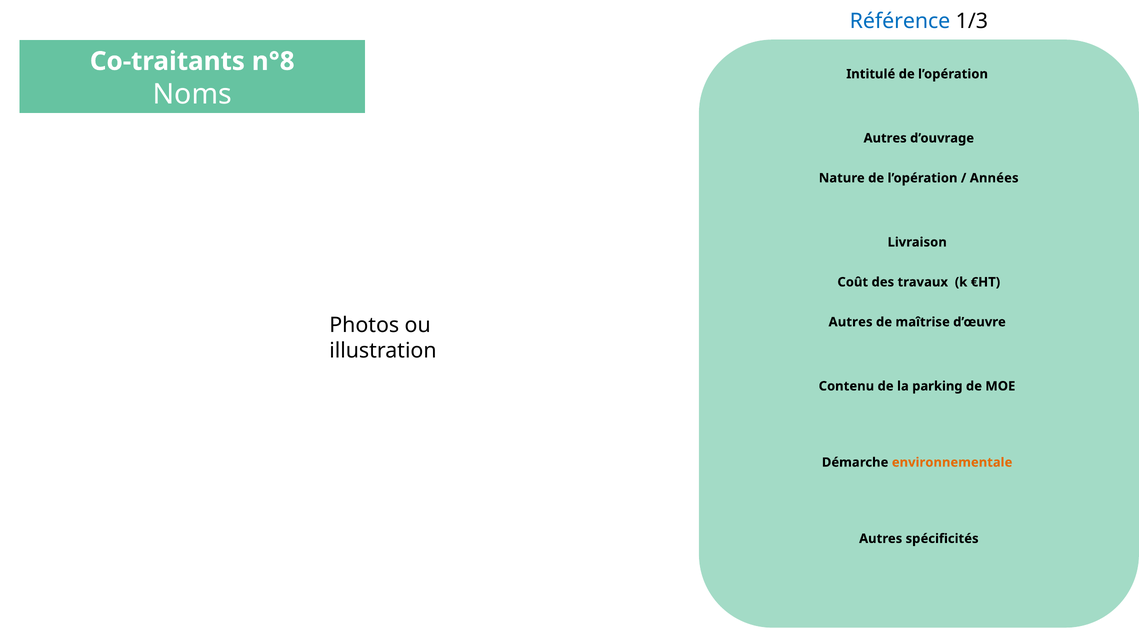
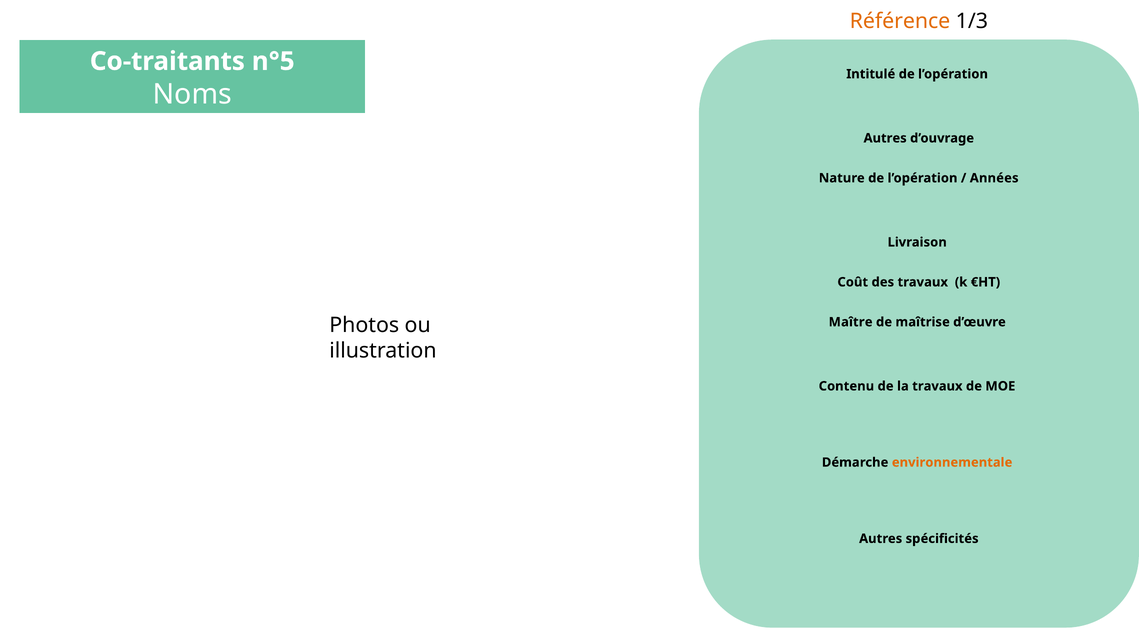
Référence colour: blue -> orange (900, 21)
n°8: n°8 -> n°5 (273, 61)
Autres: Autres -> Maître (851, 322)
la parking: parking -> travaux (937, 386)
